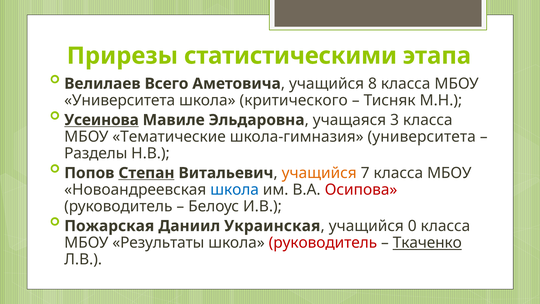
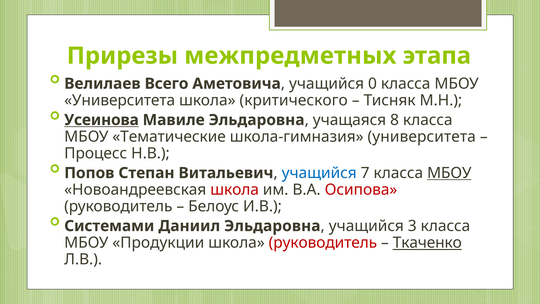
статистическими: статистическими -> межпредметных (290, 56)
8: 8 -> 0 (372, 84)
3: 3 -> 8 (395, 120)
Разделы: Разделы -> Процесс (96, 153)
Степан underline: present -> none (146, 173)
учащийся colour: orange -> blue (319, 173)
МБОУ underline: none -> present (449, 173)
школа colour: blue -> red (235, 190)
Пожарская: Пожарская -> Системами (109, 226)
Даниил Украинская: Украинская -> Эльдаровна (272, 226)
0: 0 -> 3 (412, 226)
Результаты: Результаты -> Продукции (158, 243)
